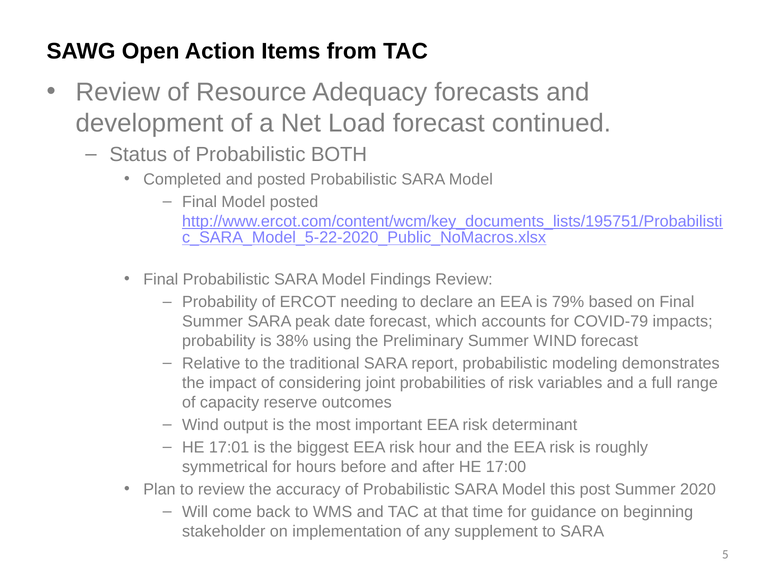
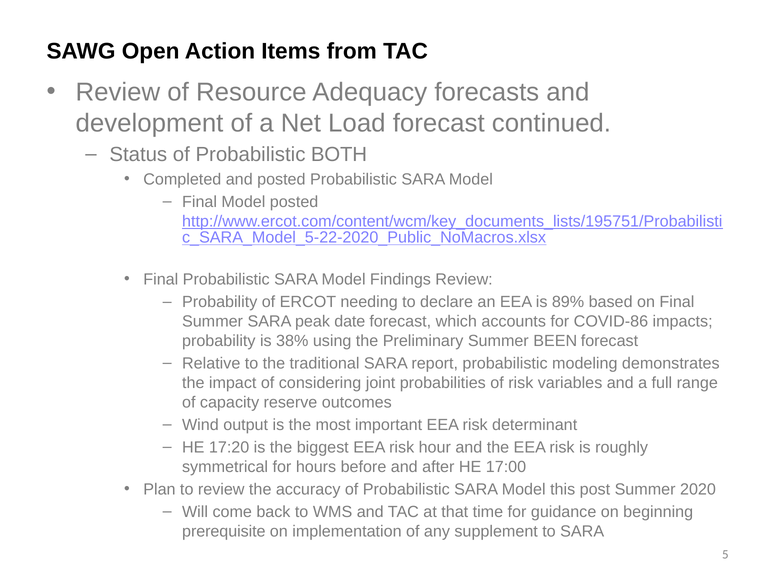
79%: 79% -> 89% (568, 302)
COVID-79: COVID-79 -> COVID-86 (611, 322)
Summer WIND: WIND -> BEEN (555, 341)
17:01: 17:01 -> 17:20 (229, 448)
stakeholder: stakeholder -> prerequisite (224, 532)
